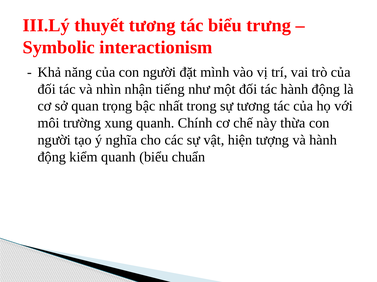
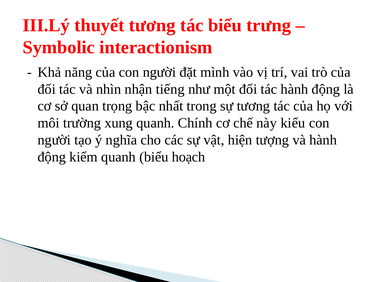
thừa: thừa -> kiểu (293, 123)
chuẩn: chuẩn -> hoạch (189, 157)
